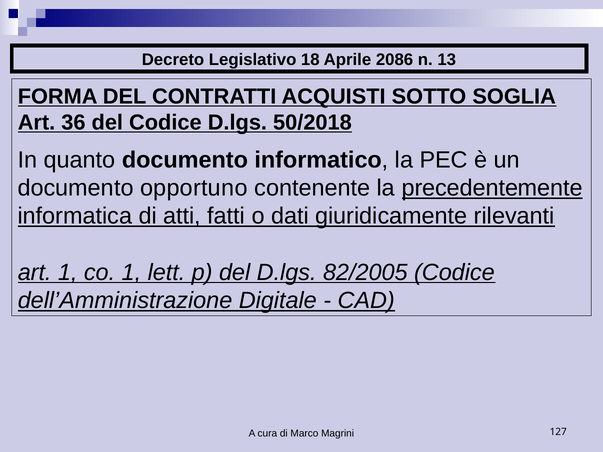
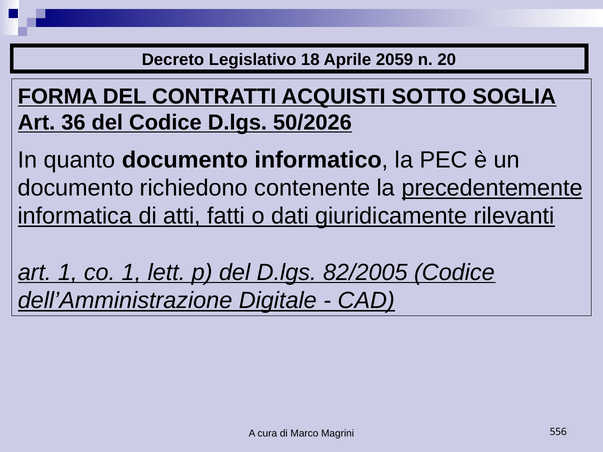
2086: 2086 -> 2059 (395, 60)
13: 13 -> 20 (447, 60)
50/2018: 50/2018 -> 50/2026 (312, 123)
opportuno: opportuno -> richiedono (194, 188)
127: 127 -> 556 (558, 432)
